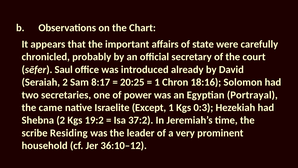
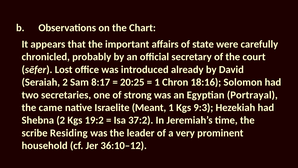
Saul: Saul -> Lost (64, 69)
power: power -> strong (138, 95)
Except: Except -> Meant (149, 107)
0:3: 0:3 -> 9:3 (203, 107)
